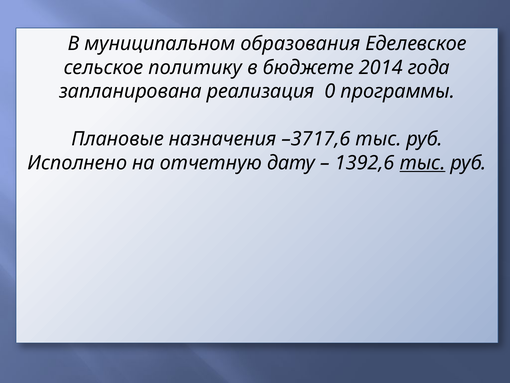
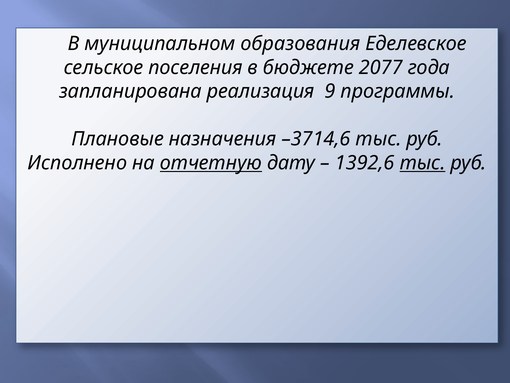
политику: политику -> поселения (195, 67)
2014: 2014 -> 2077 (381, 67)
0: 0 -> 9 (330, 91)
–3717,6: –3717,6 -> –3714,6 (316, 139)
отчетную underline: none -> present (211, 163)
